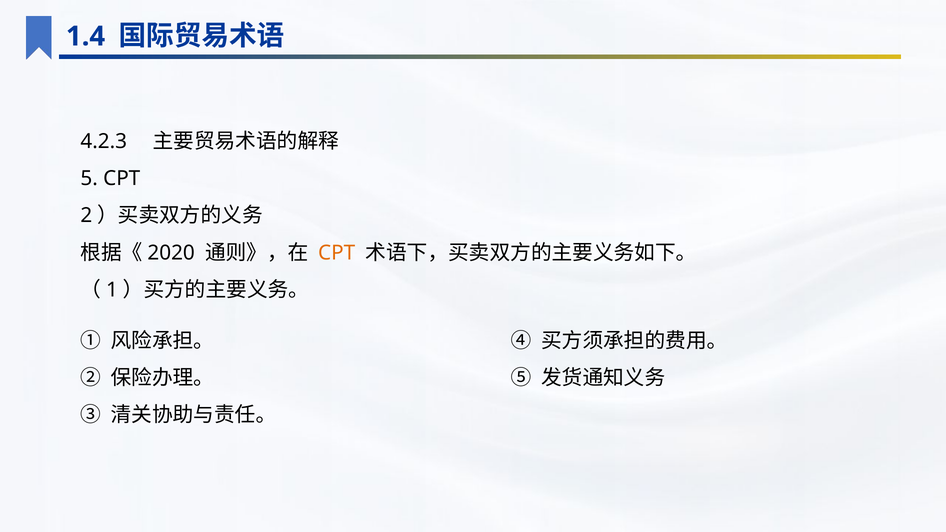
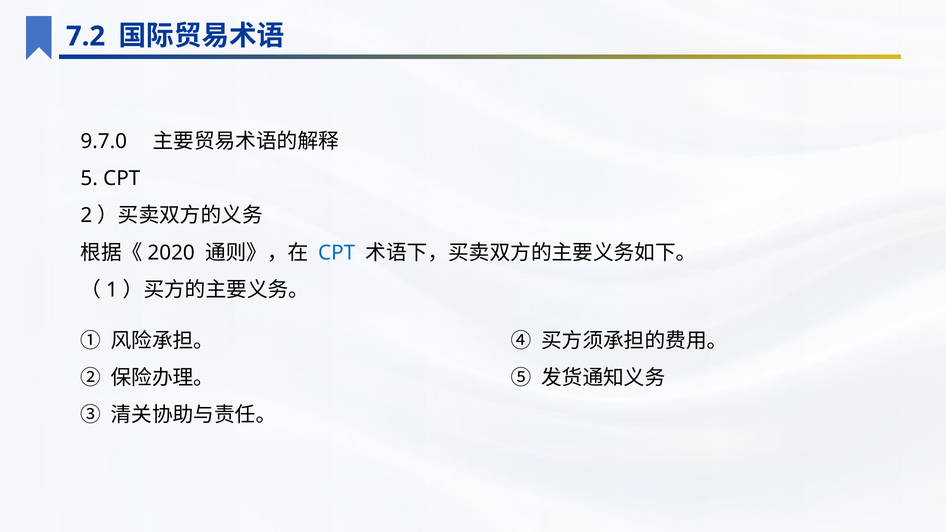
1.4: 1.4 -> 7.2 (86, 36)
4.2.3: 4.2.3 -> 9.7.0 (104, 141)
CPT colour: orange -> blue (337, 253)
